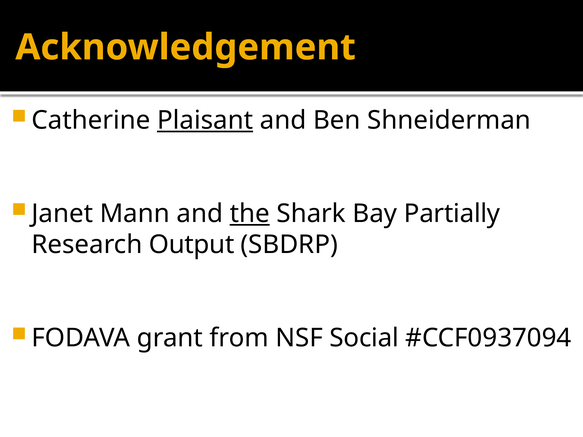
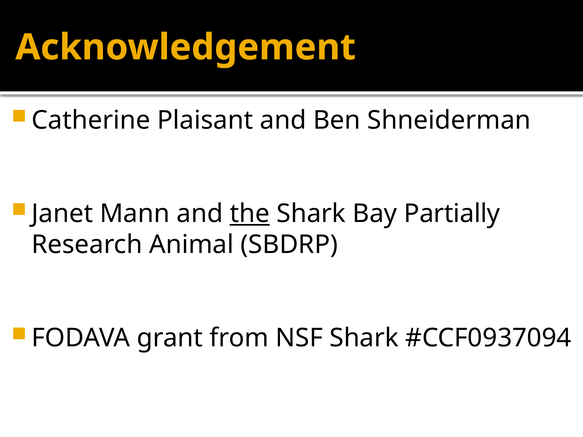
Plaisant underline: present -> none (205, 120)
Output: Output -> Animal (191, 245)
NSF Social: Social -> Shark (364, 338)
